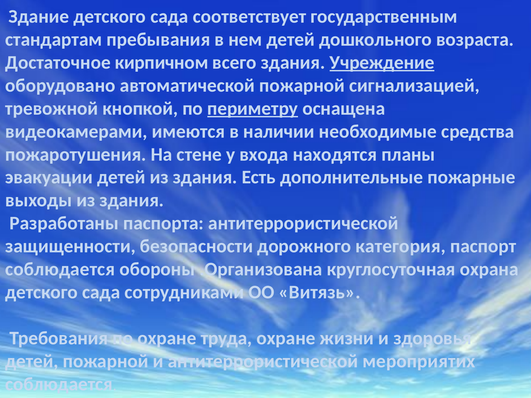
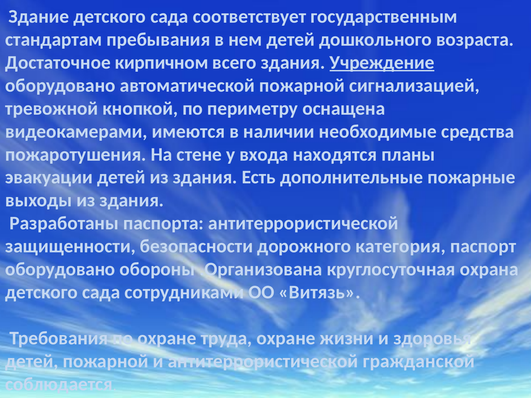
периметру underline: present -> none (253, 108)
соблюдается: соблюдается -> оборудовано (60, 269)
мероприятих: мероприятих -> гражданской (419, 361)
